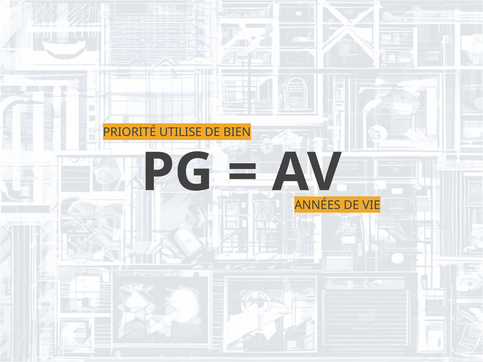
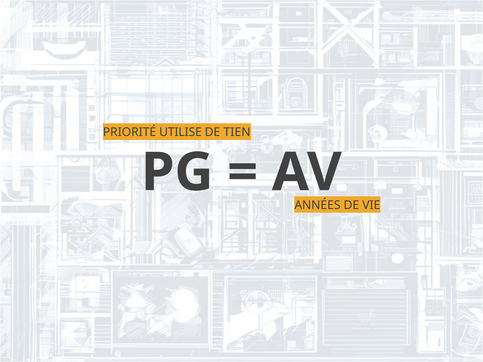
BIEN: BIEN -> TIEN (237, 132)
